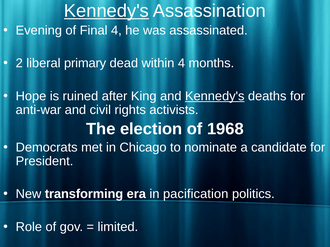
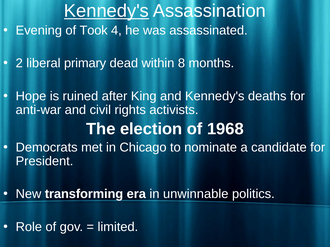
Final: Final -> Took (94, 31)
within 4: 4 -> 8 (181, 63)
Kennedy's underline: present -> none (215, 96)
pacification: pacification -> unwinnable (196, 194)
